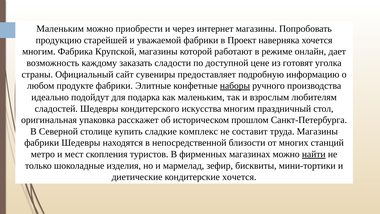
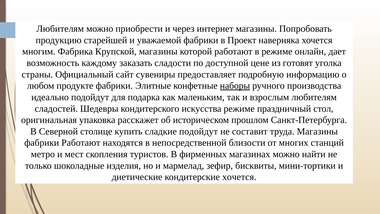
Маленьким: Маленьким -> Любителям (60, 29)
искусства многим: многим -> режиме (239, 108)
сладкие комплекс: комплекс -> подойдут (199, 131)
фабрики Шедевры: Шедевры -> Работают (81, 143)
найти underline: present -> none (314, 154)
